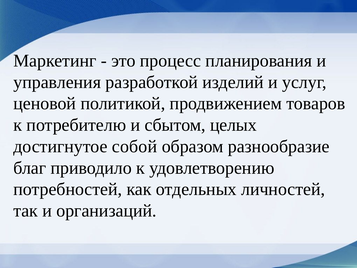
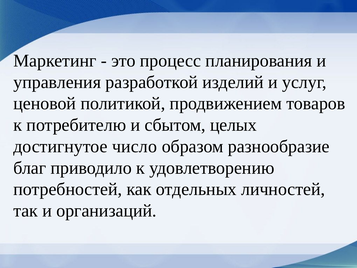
собой: собой -> число (135, 146)
